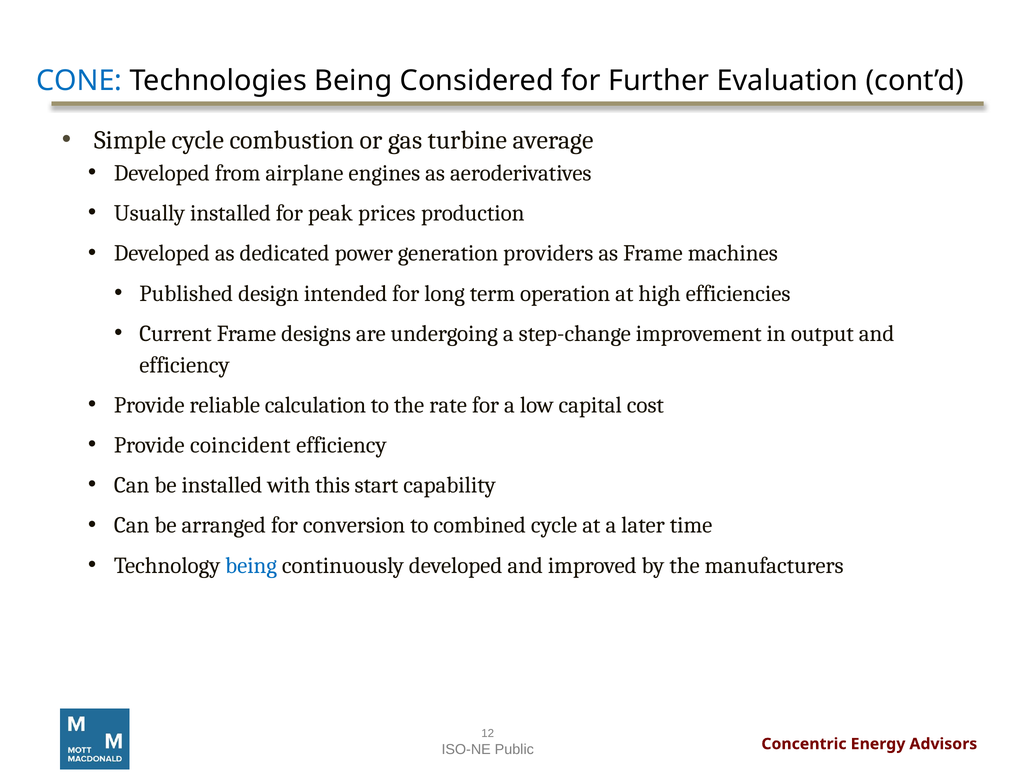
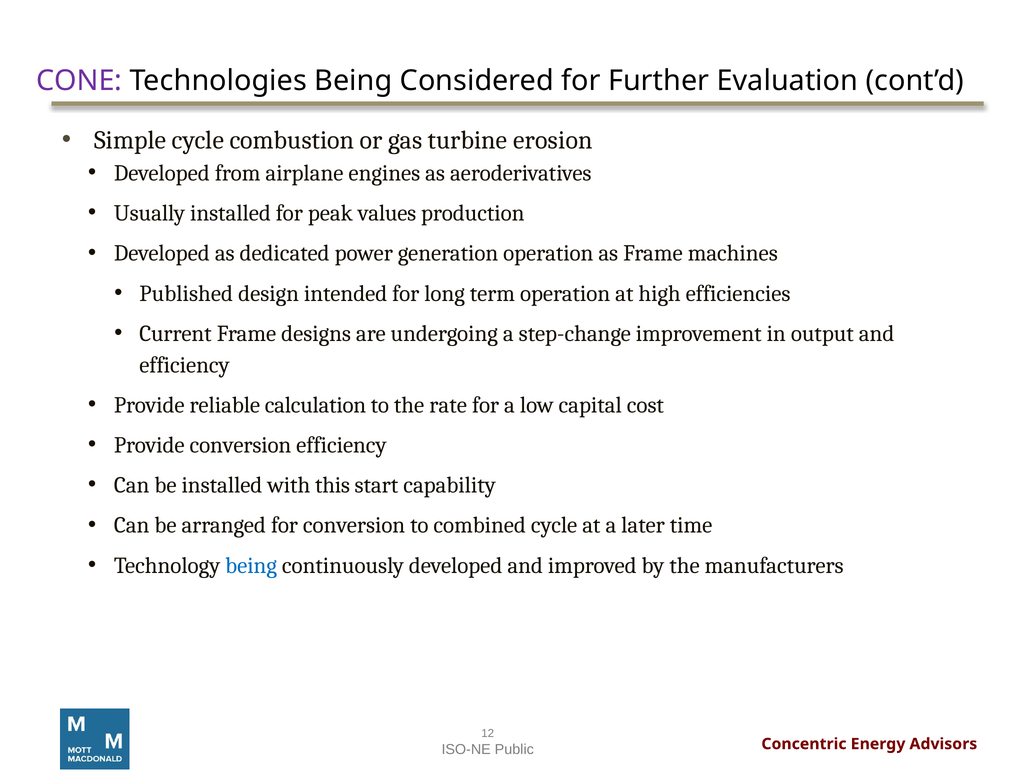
CONE colour: blue -> purple (79, 81)
average: average -> erosion (553, 140)
prices: prices -> values (387, 213)
generation providers: providers -> operation (548, 253)
Provide coincident: coincident -> conversion (240, 445)
